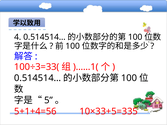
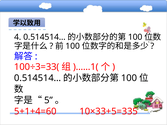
5+1+4=56: 5+1+4=56 -> 5+1+4=60 (35, 112)
